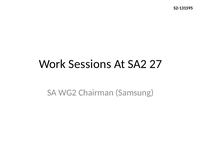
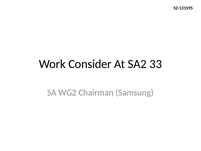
Sessions: Sessions -> Consider (90, 64)
27: 27 -> 33 (156, 64)
